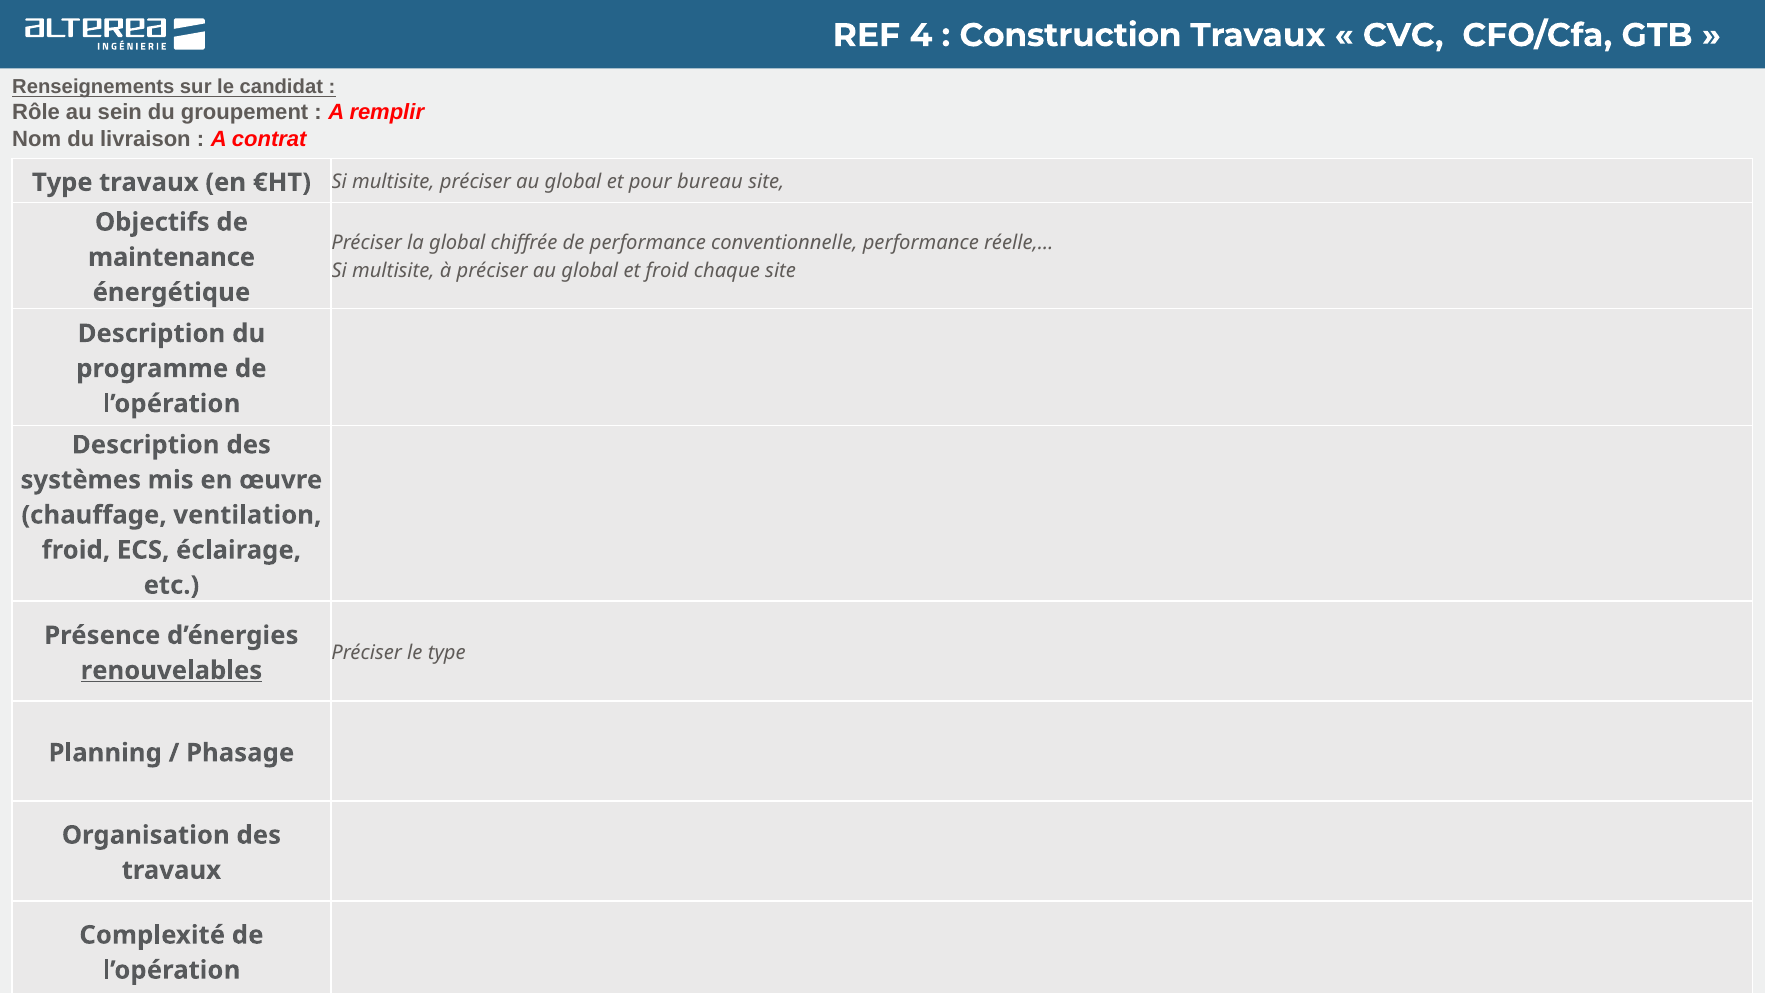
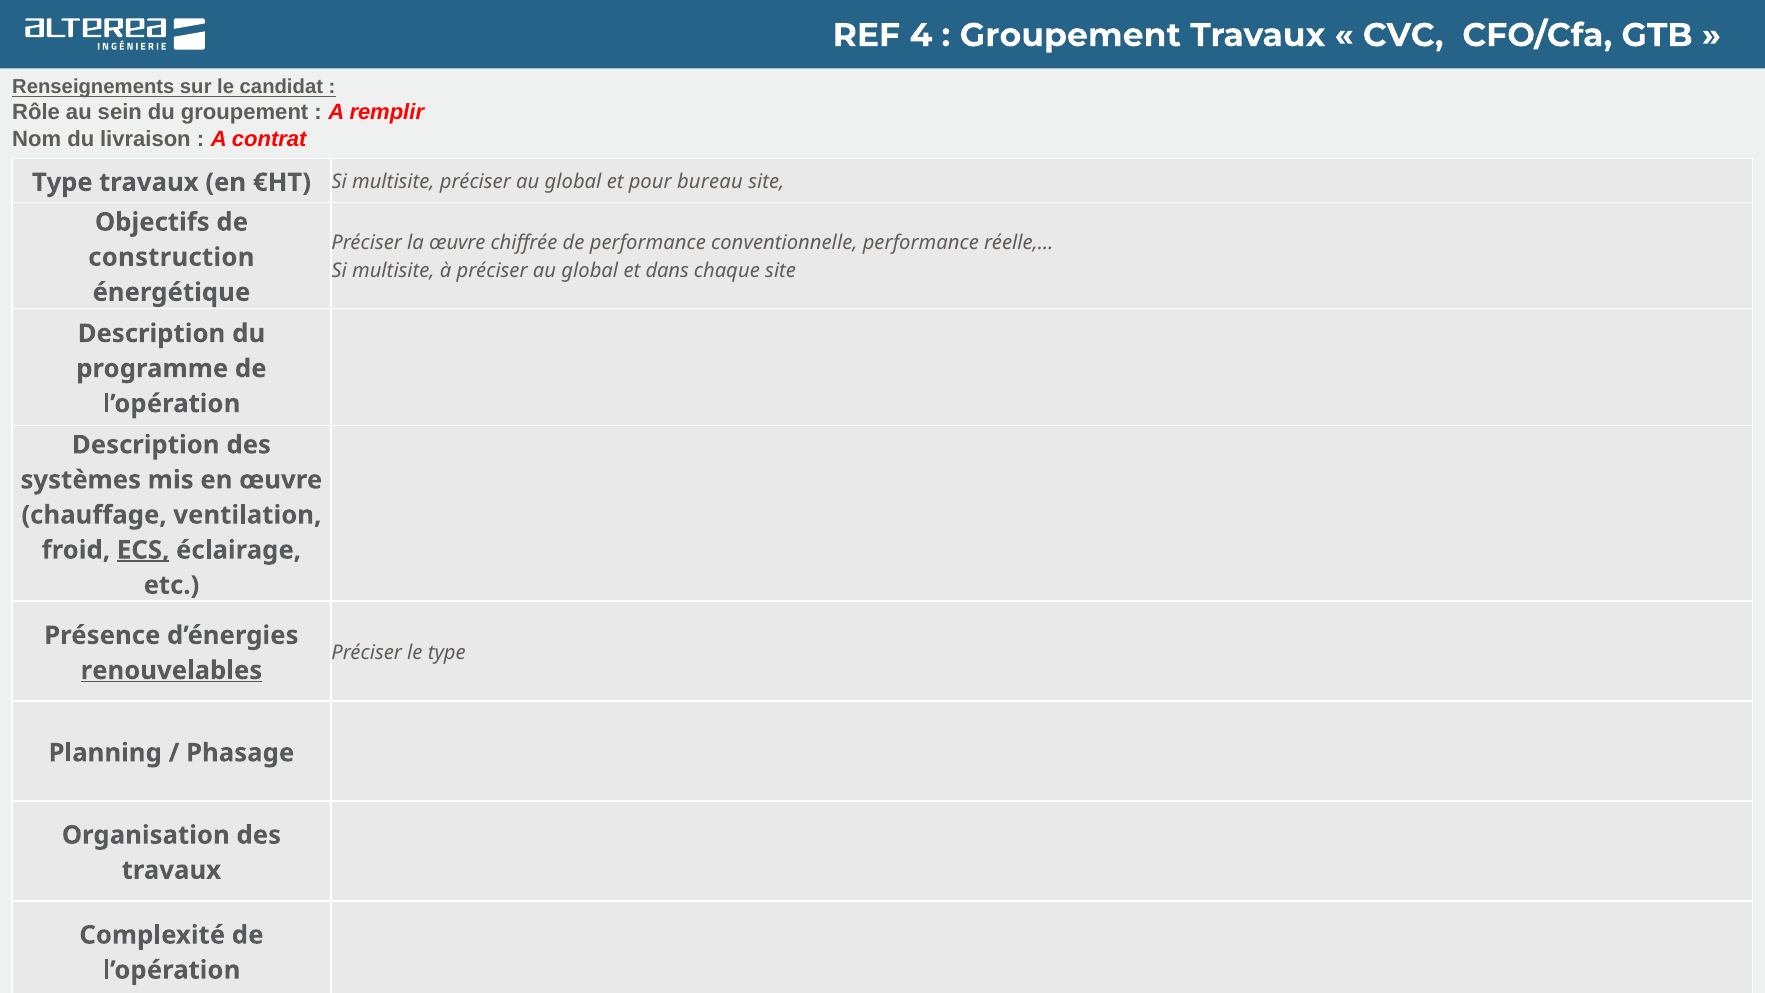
Construction: Construction -> Groupement (1070, 35)
la global: global -> œuvre (457, 243)
maintenance: maintenance -> construction (171, 257)
et froid: froid -> dans (667, 271)
ECS underline: none -> present (143, 550)
